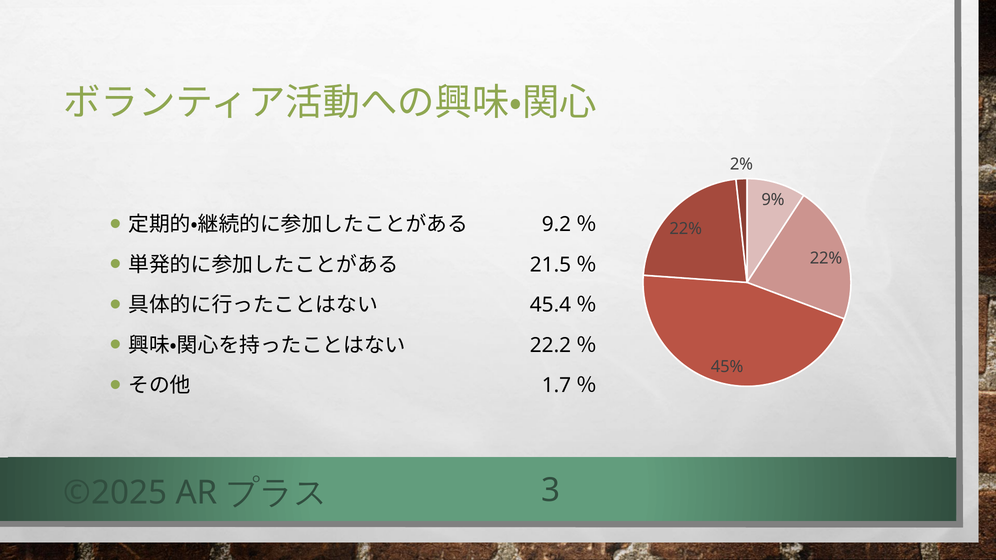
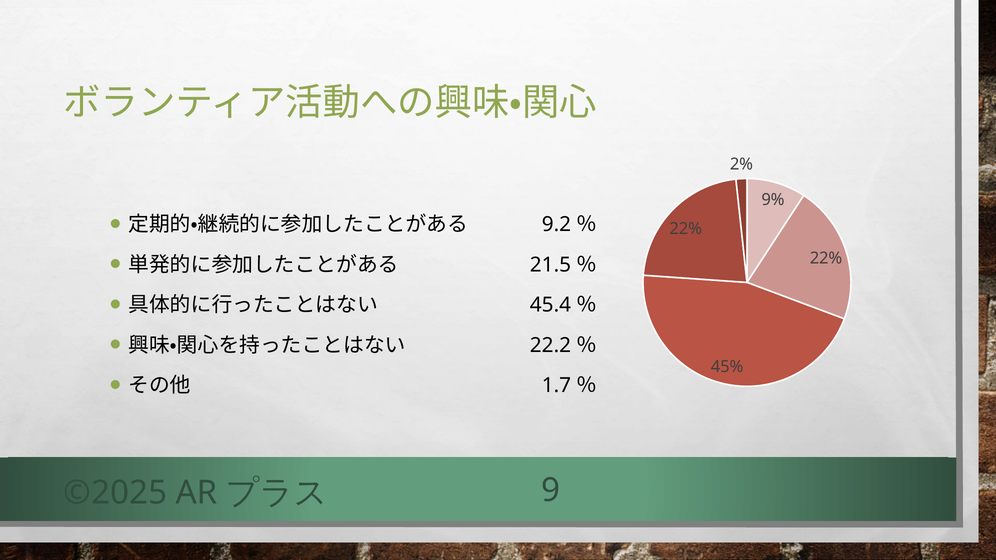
3: 3 -> 9 (551, 490)
